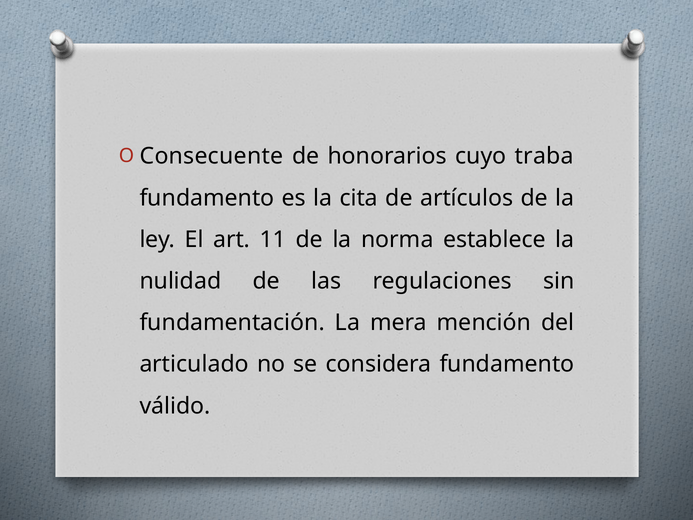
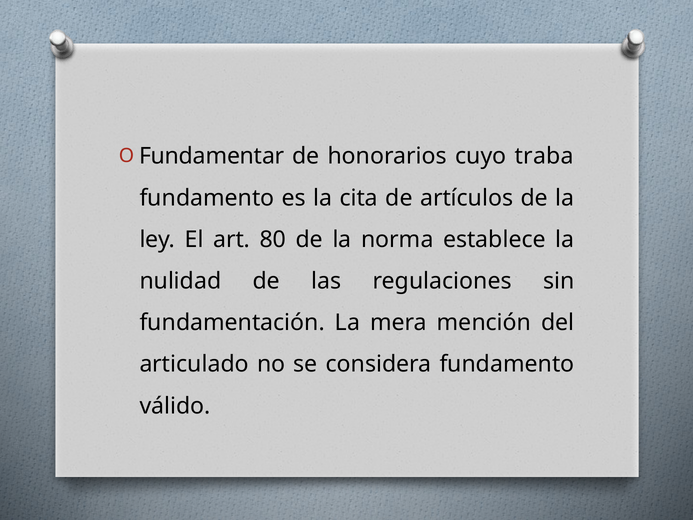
Consecuente: Consecuente -> Fundamentar (212, 156)
11: 11 -> 80 (273, 239)
